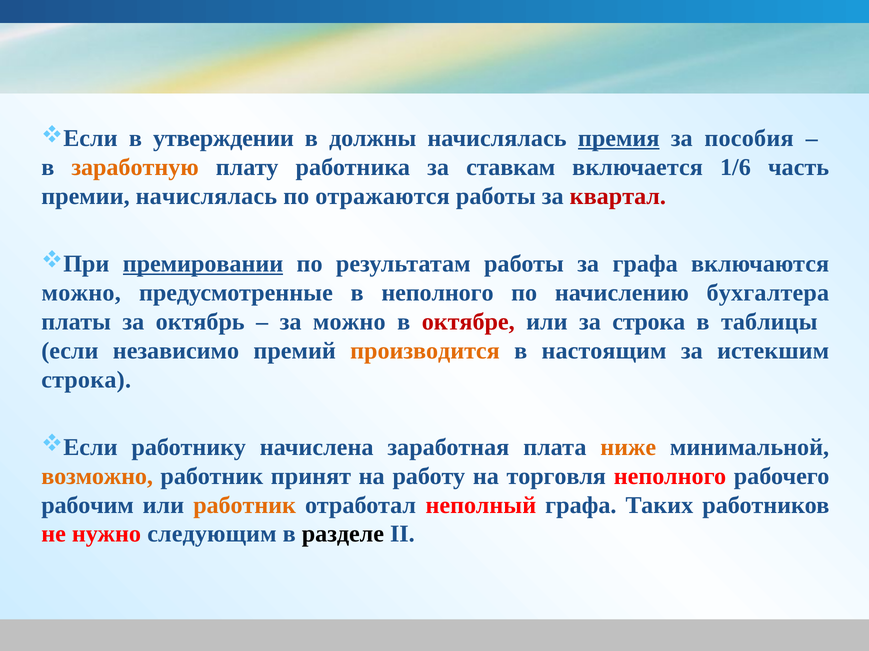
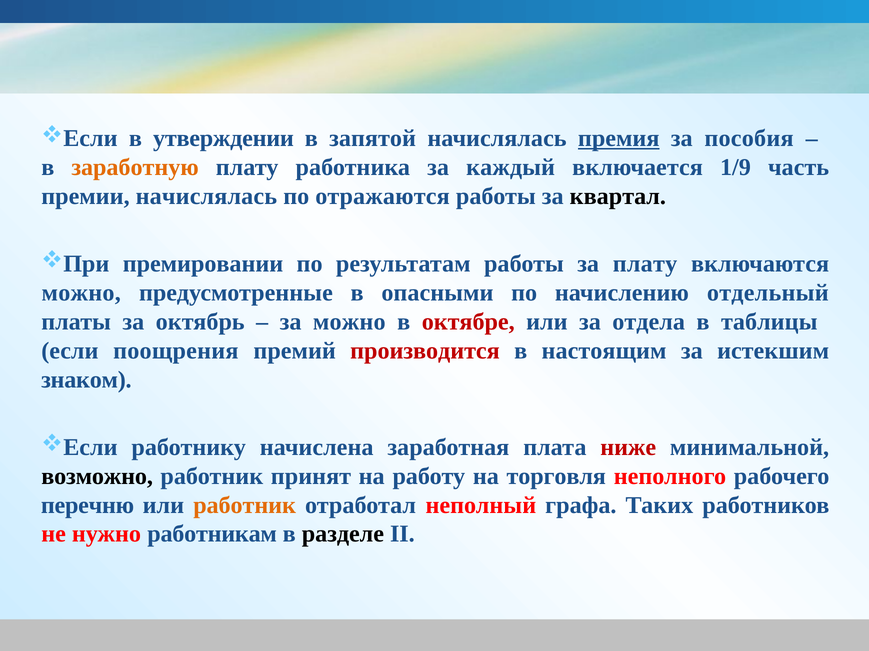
должны: должны -> запятой (373, 139)
ставкам: ставкам -> каждый (511, 168)
1/6: 1/6 -> 1/9 (735, 168)
квартал colour: red -> black (618, 197)
премировании underline: present -> none (203, 264)
за графа: графа -> плату (645, 264)
в неполного: неполного -> опасными (437, 293)
бухгалтера: бухгалтера -> отдельный (768, 293)
за строка: строка -> отдела (649, 322)
независимо: независимо -> поощрения (176, 351)
производится colour: orange -> red (425, 351)
строка: строка -> знаком (86, 380)
ниже colour: orange -> red (628, 448)
возможно colour: orange -> black (97, 477)
рабочим: рабочим -> перечню (88, 506)
следующим: следующим -> работникам (212, 535)
